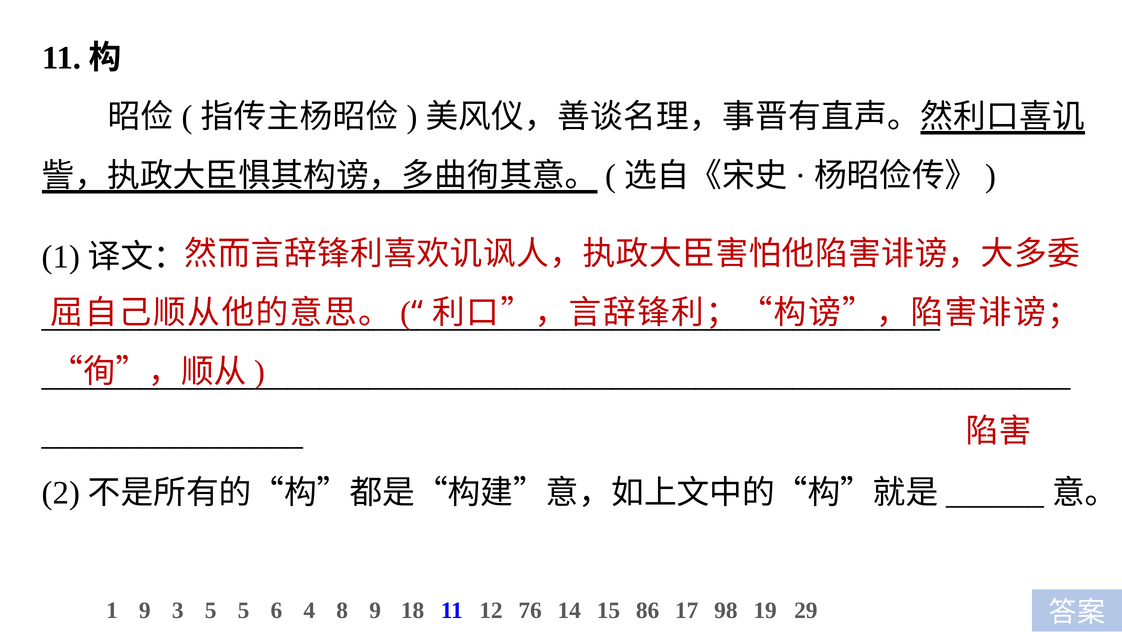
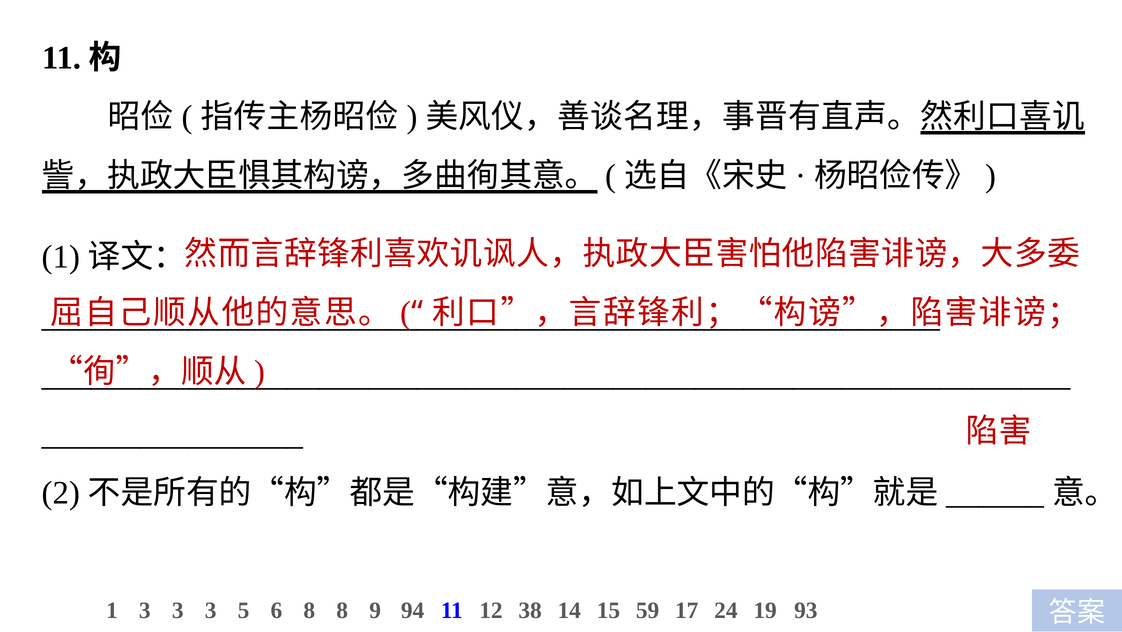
1 9: 9 -> 3 (145, 610)
5: 5 -> 3 (211, 610)
6 4: 4 -> 8 (309, 610)
18: 18 -> 94 (413, 610)
76: 76 -> 38 (530, 610)
86: 86 -> 59 (648, 610)
98: 98 -> 24 (726, 610)
29: 29 -> 93 (806, 610)
